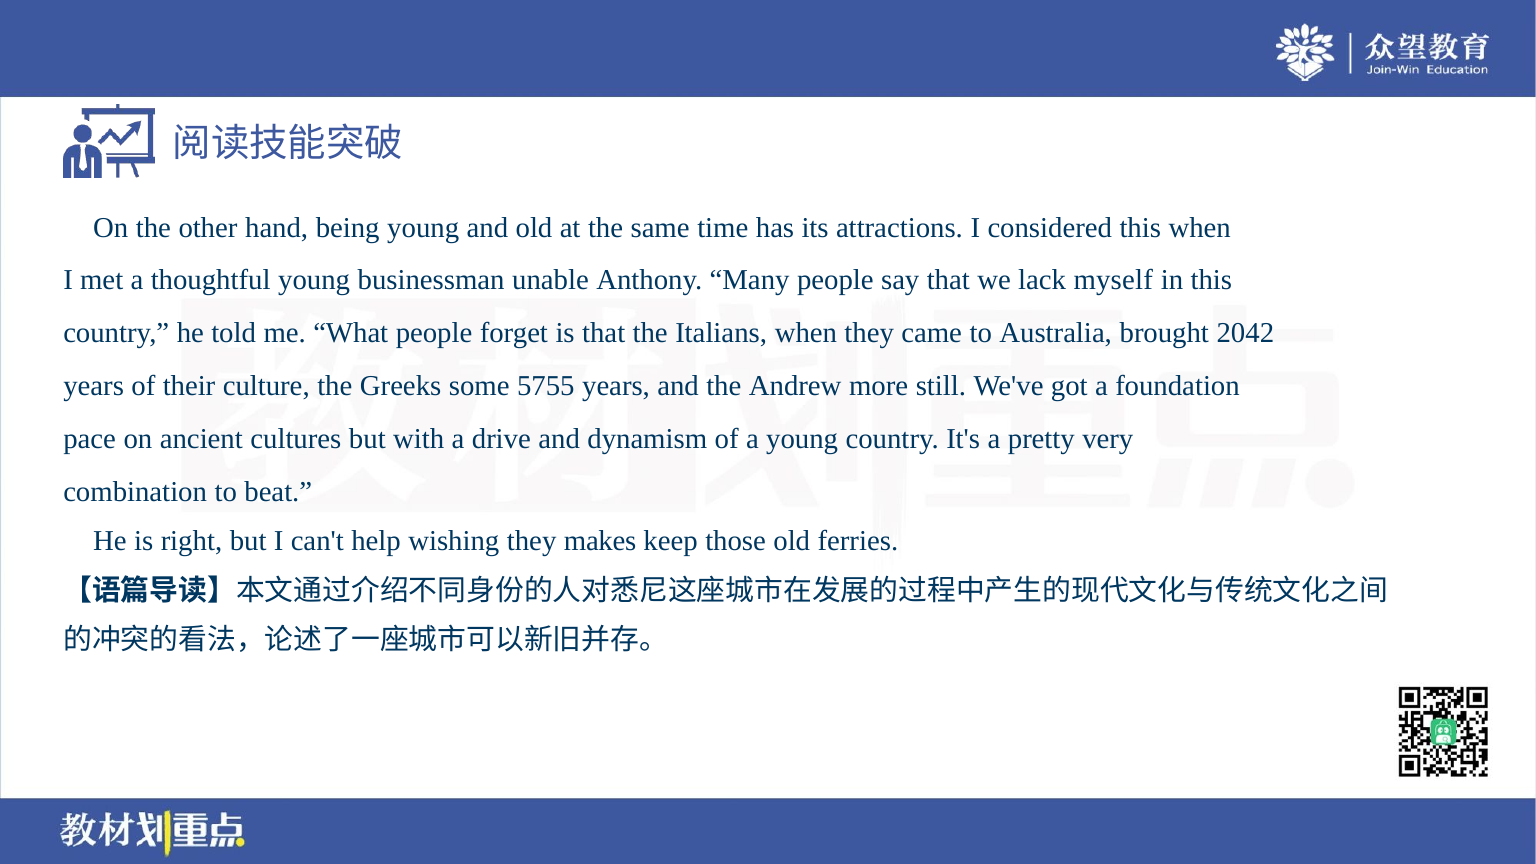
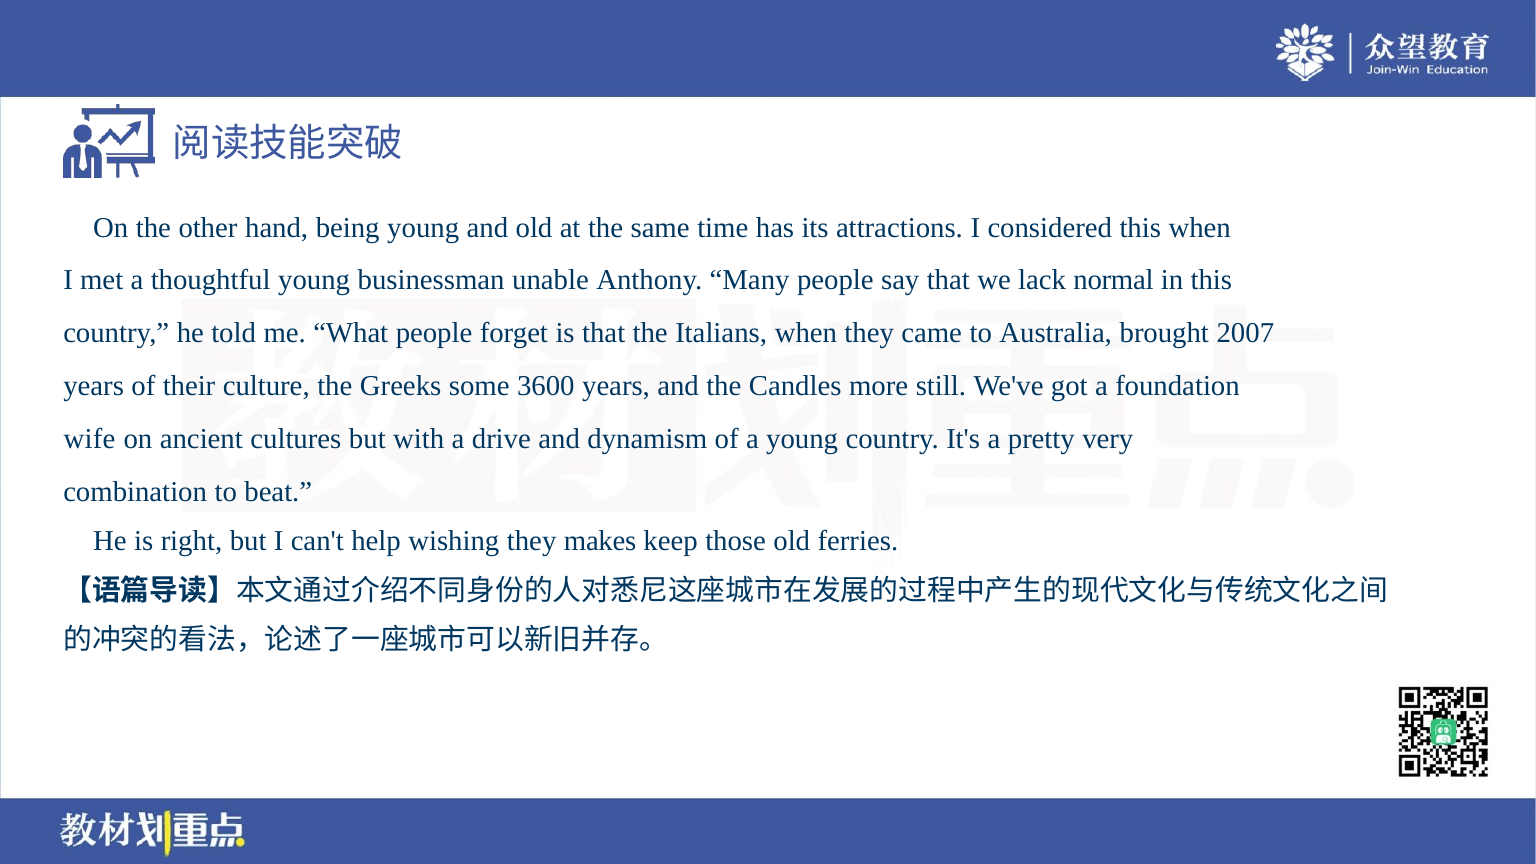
myself: myself -> normal (1113, 280)
2042: 2042 -> 2007 (1245, 333)
5755: 5755 -> 3600 (546, 386)
Andrew: Andrew -> Candles (795, 386)
pace: pace -> wife (89, 439)
